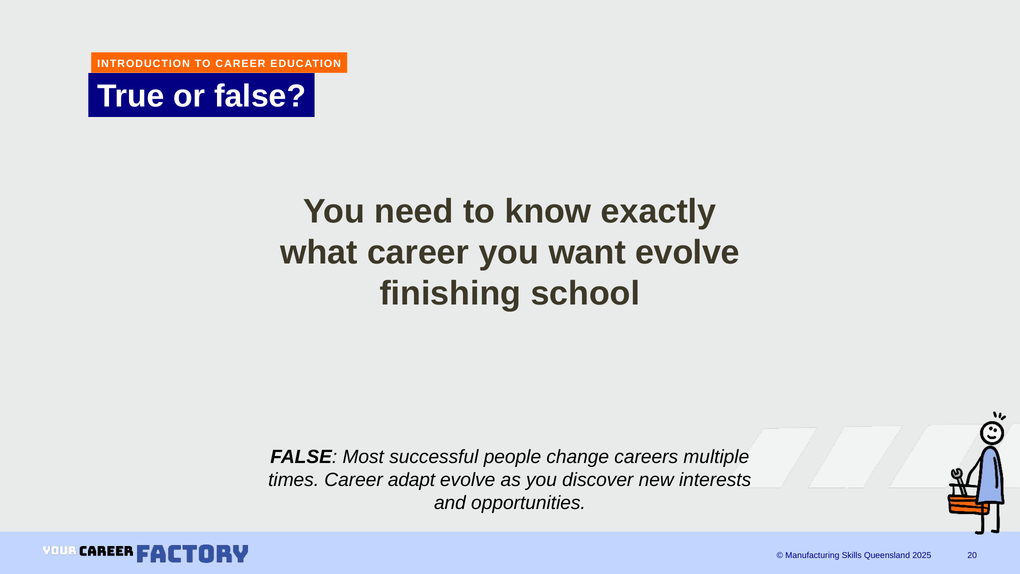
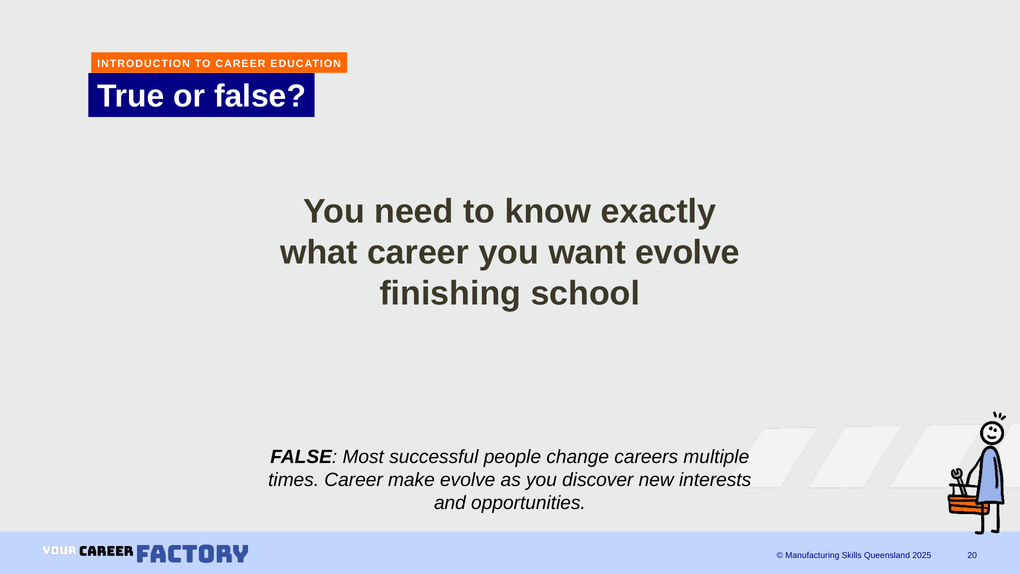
adapt: adapt -> make (411, 480)
